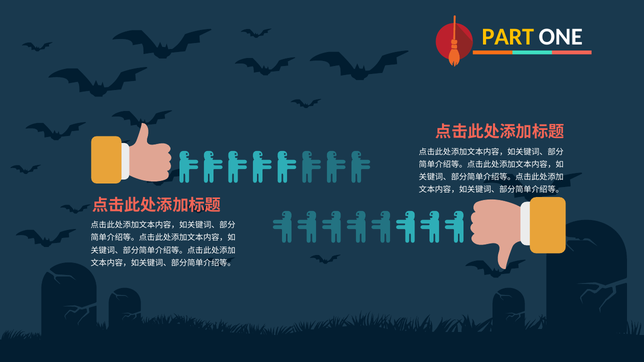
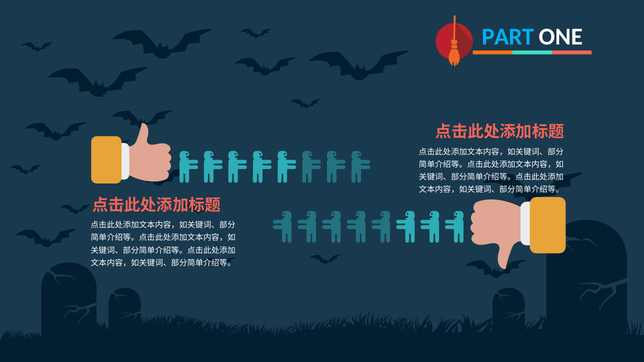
PART colour: yellow -> light blue (508, 37)
